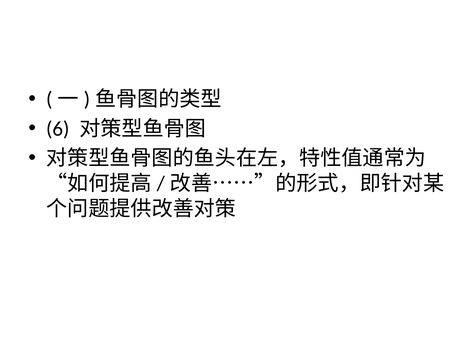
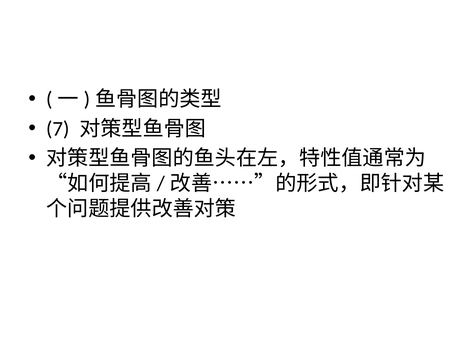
6: 6 -> 7 (58, 129)
